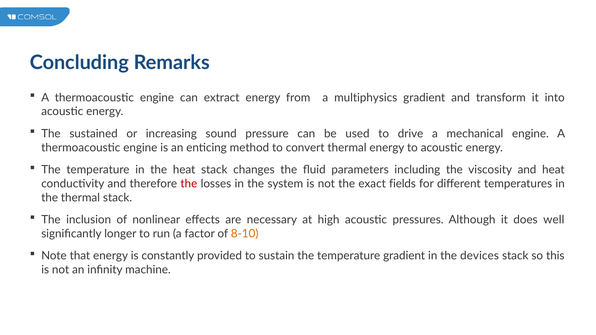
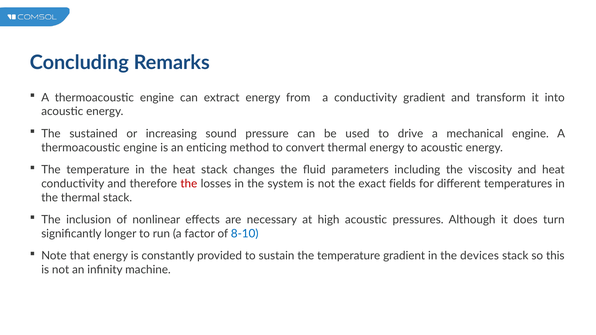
a multiphysics: multiphysics -> conductivity (366, 98)
well: well -> turn (554, 220)
8-10 colour: orange -> blue (245, 234)
